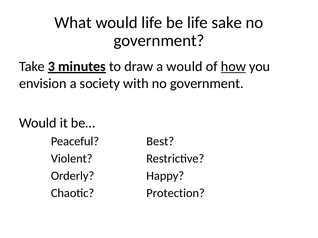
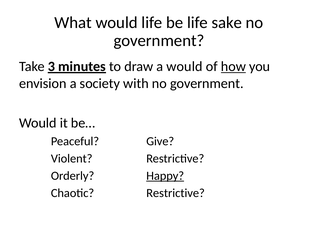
Best: Best -> Give (160, 142)
Happy underline: none -> present (165, 176)
Chaotic Protection: Protection -> Restrictive (176, 194)
